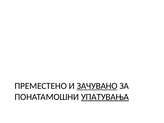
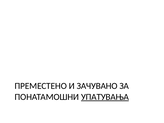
ЗАЧУВАНО underline: present -> none (97, 86)
